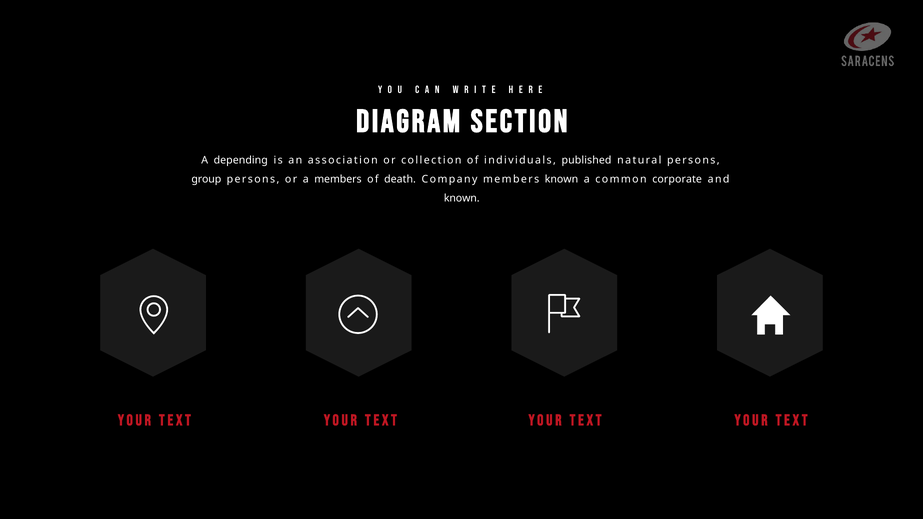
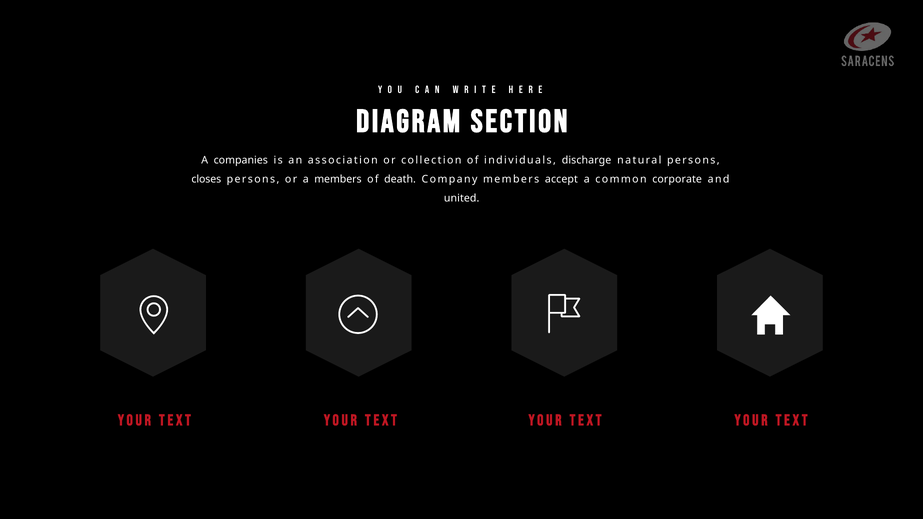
depending: depending -> companies (241, 160)
published: published -> discharge (587, 160)
group: group -> closes (206, 179)
members known: known -> accept (561, 179)
known: known -> united (462, 198)
